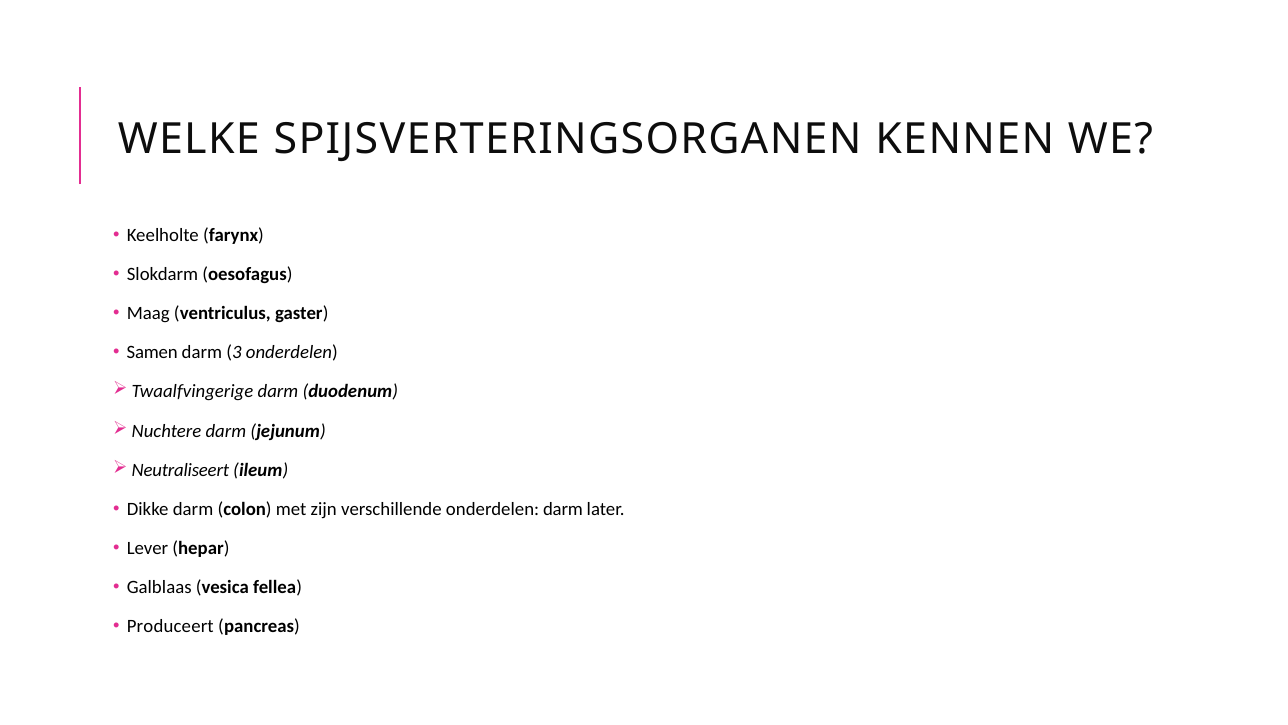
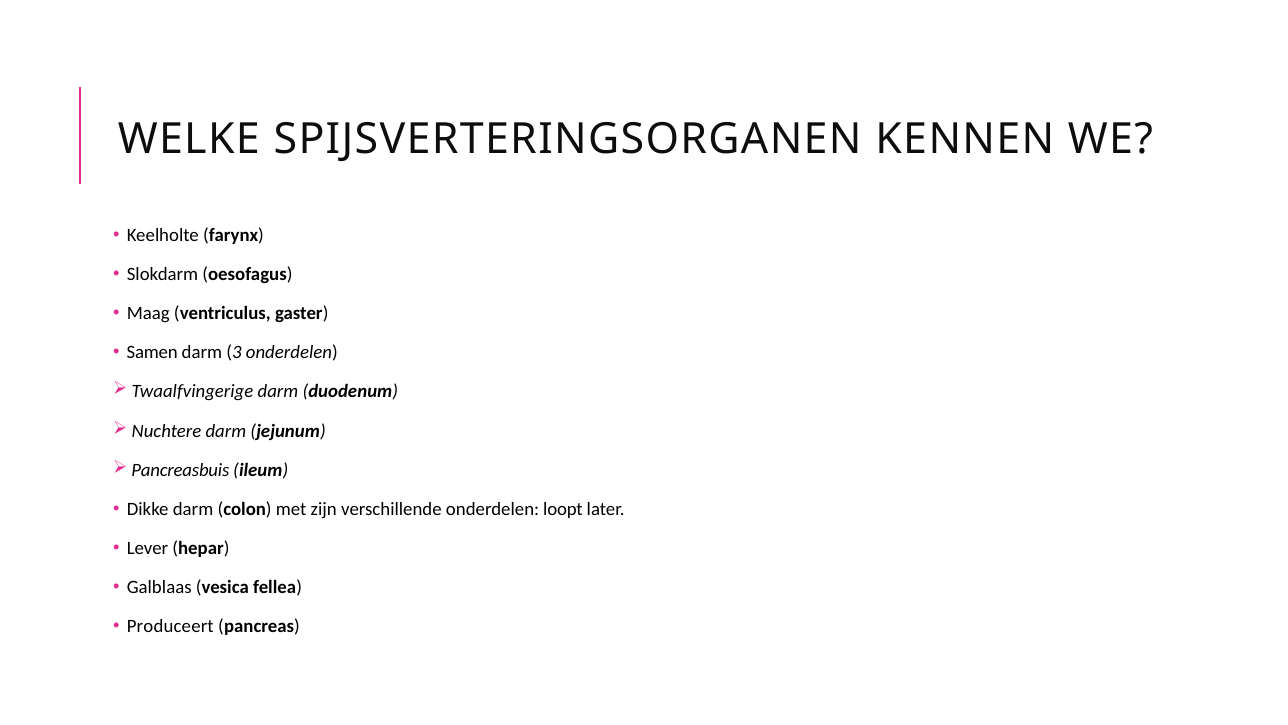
Neutraliseert: Neutraliseert -> Pancreasbuis (180, 470)
onderdelen darm: darm -> loopt (563, 509)
